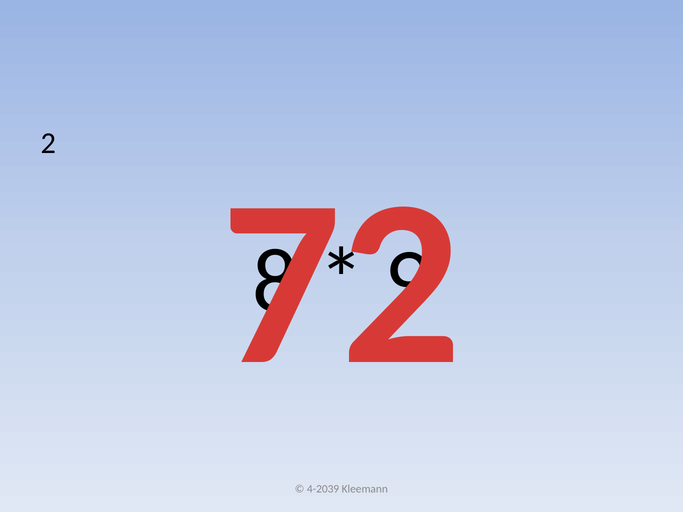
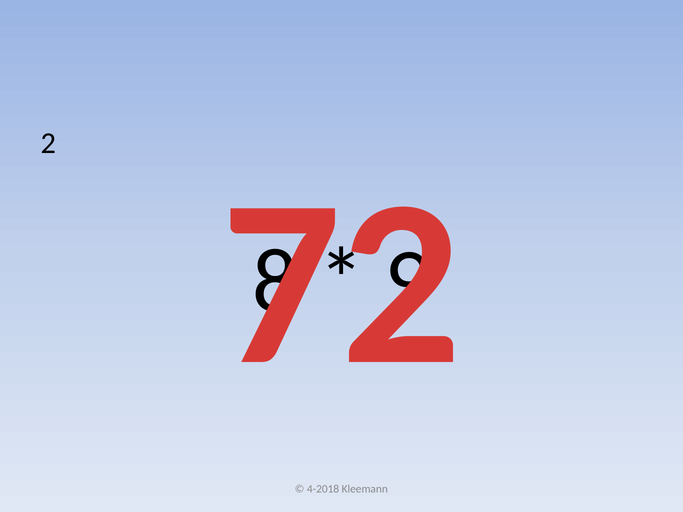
4-2039: 4-2039 -> 4-2018 (323, 489)
